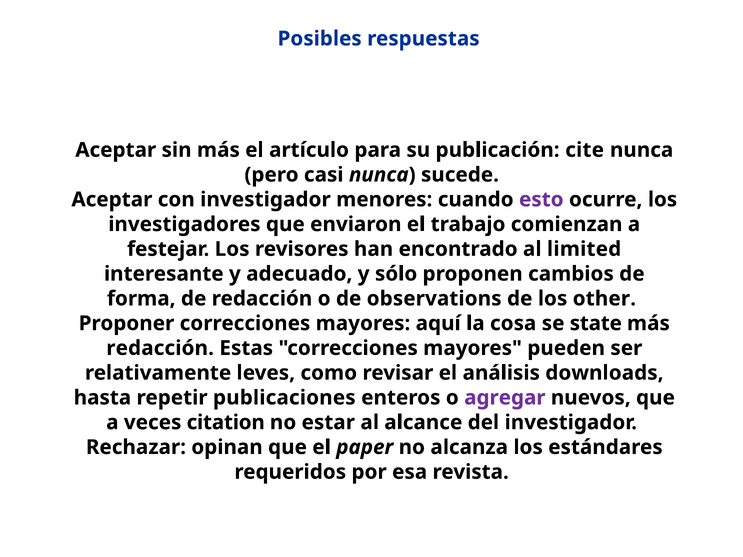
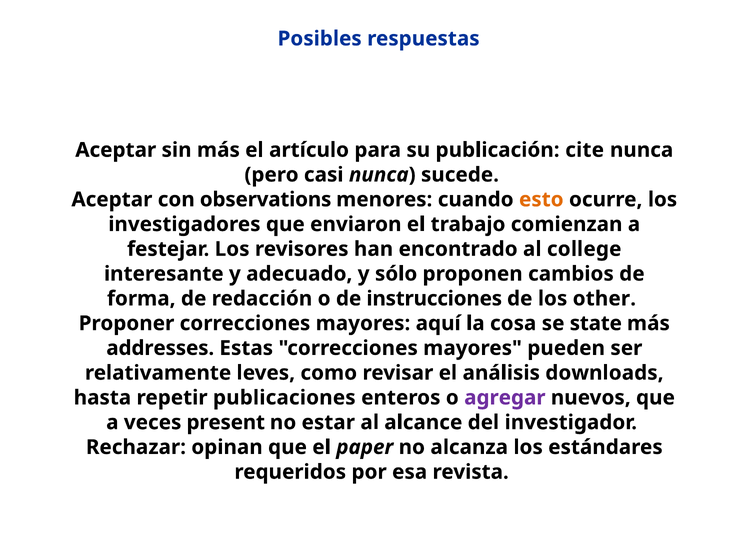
con investigador: investigador -> observations (266, 200)
esto colour: purple -> orange (541, 200)
limited: limited -> college (584, 249)
observations: observations -> instrucciones (434, 299)
redacción: redacción -> addresses (160, 348)
citation: citation -> present (226, 423)
